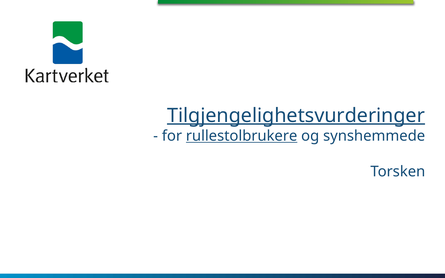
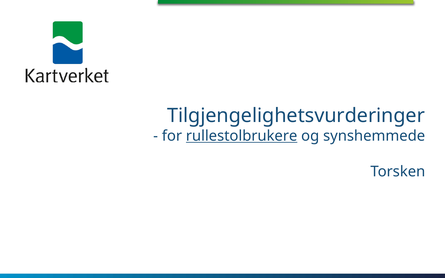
Tilgjengelighetsvurderinger underline: present -> none (296, 116)
